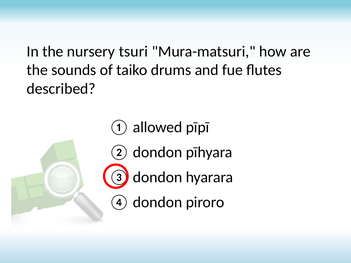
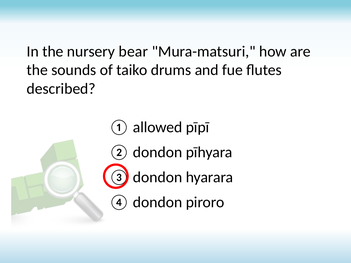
tsuri: tsuri -> bear (133, 51)
